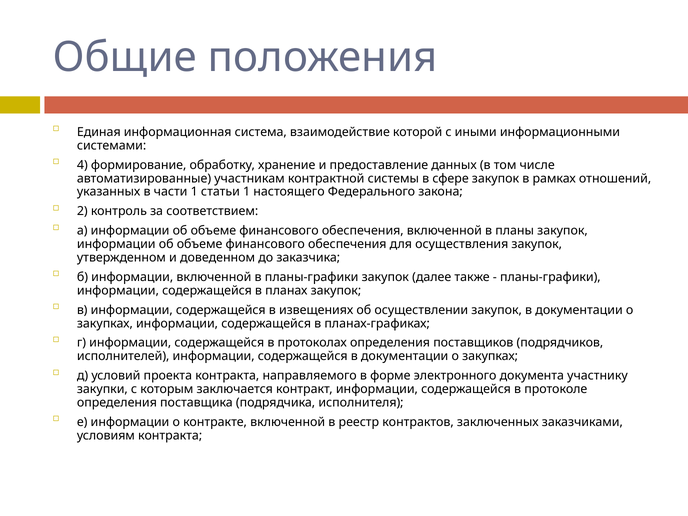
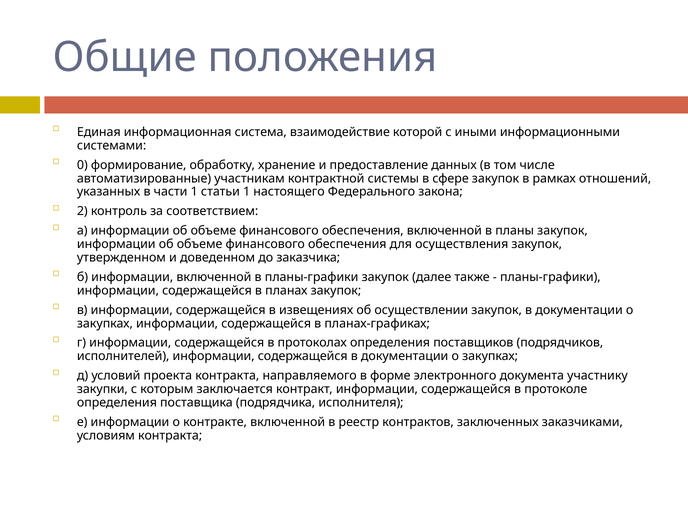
4: 4 -> 0 (82, 165)
